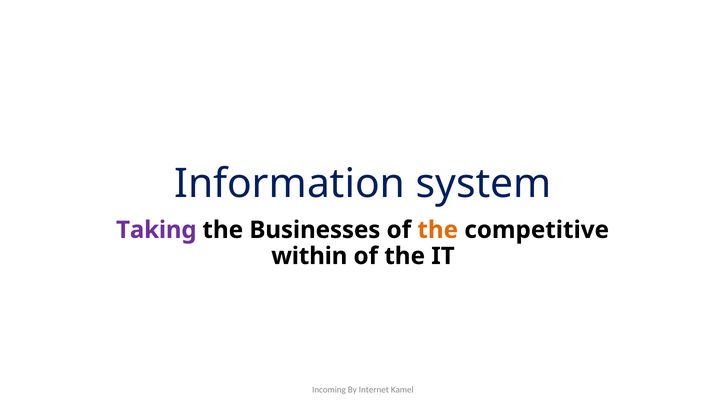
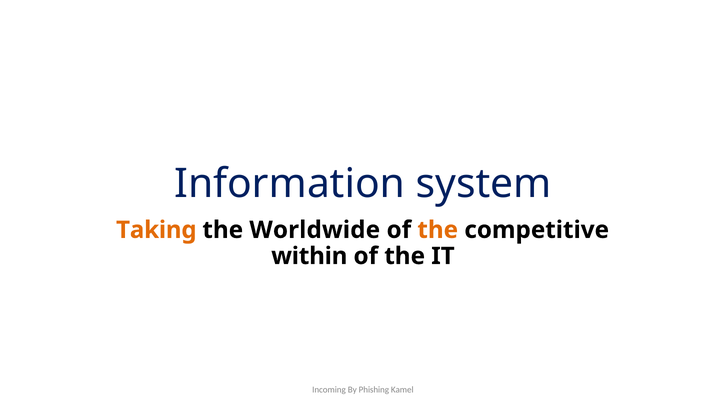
Taking colour: purple -> orange (156, 230)
Businesses: Businesses -> Worldwide (315, 230)
Internet: Internet -> Phishing (374, 390)
